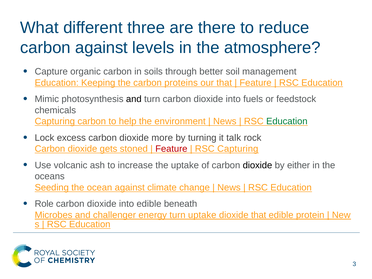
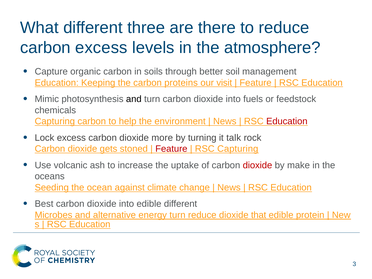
carbon against: against -> excess (101, 48)
our that: that -> visit (224, 83)
Education colour: green -> red (287, 121)
dioxide colour: black -> red (257, 165)
either: either -> make (299, 165)
Role: Role -> Best (44, 204)
edible beneath: beneath -> different (181, 204)
challenger: challenger -> alternative (114, 215)
turn uptake: uptake -> reduce (202, 215)
